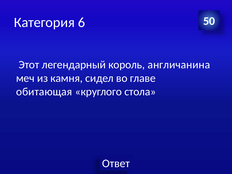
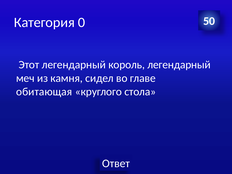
6: 6 -> 0 (82, 22)
король англичанина: англичанина -> легендарный (179, 65)
